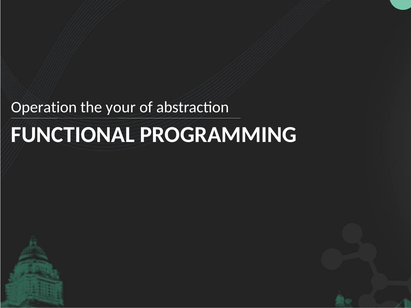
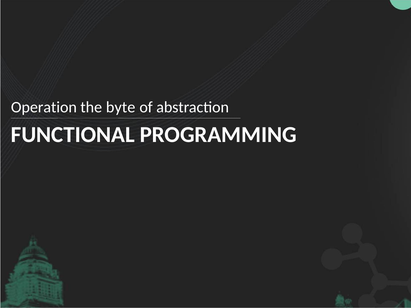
your: your -> byte (121, 107)
